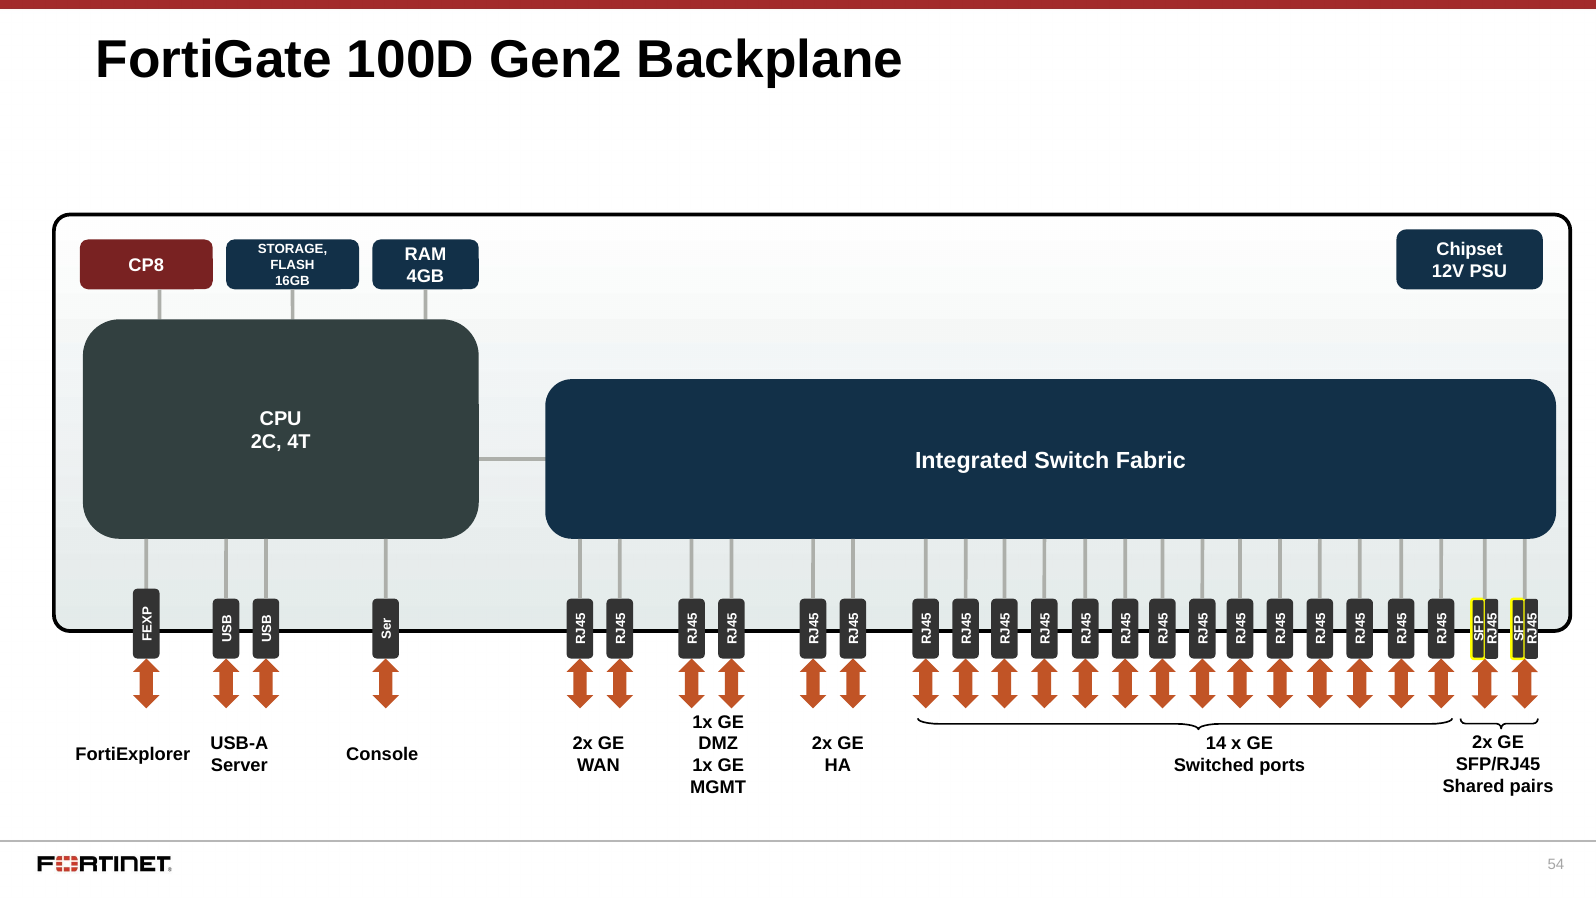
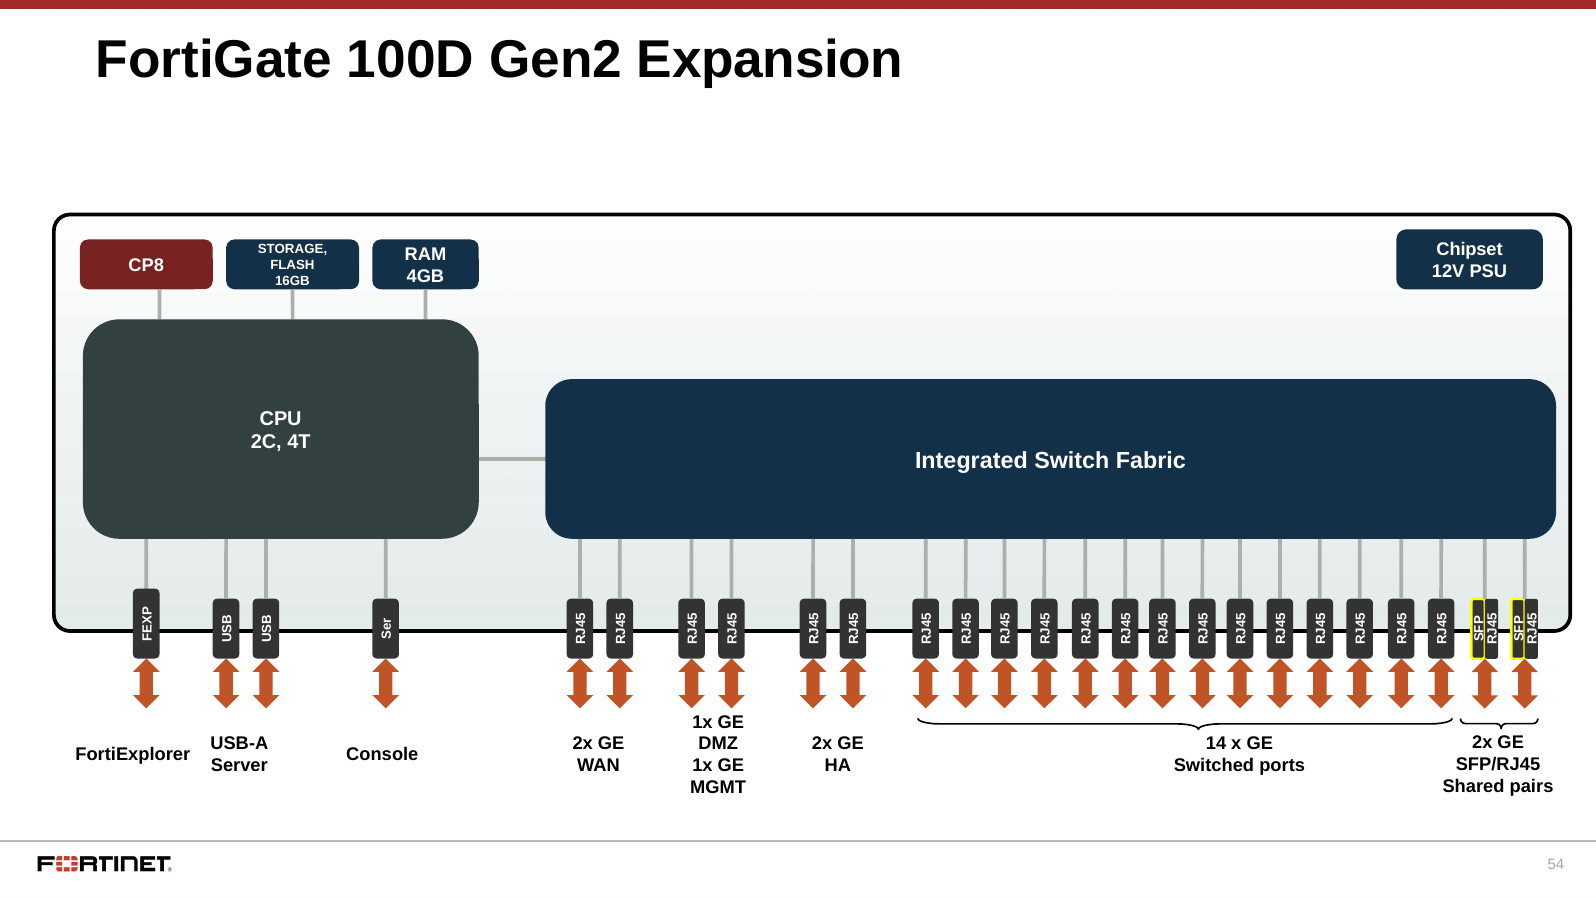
Backplane: Backplane -> Expansion (770, 60)
